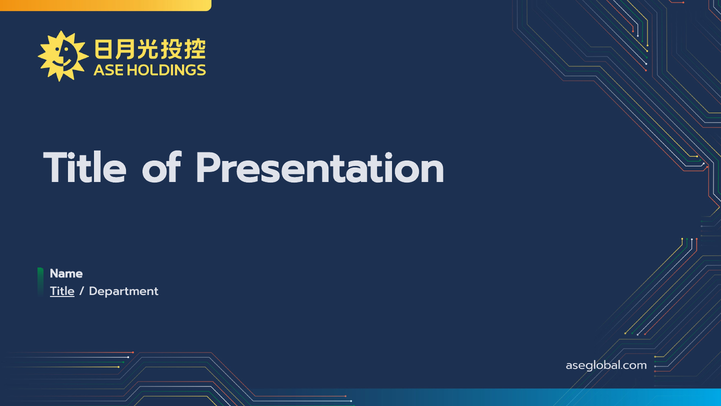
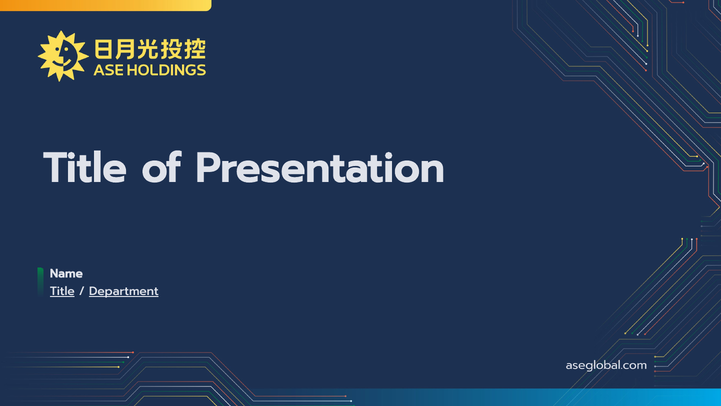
Department underline: none -> present (124, 291)
